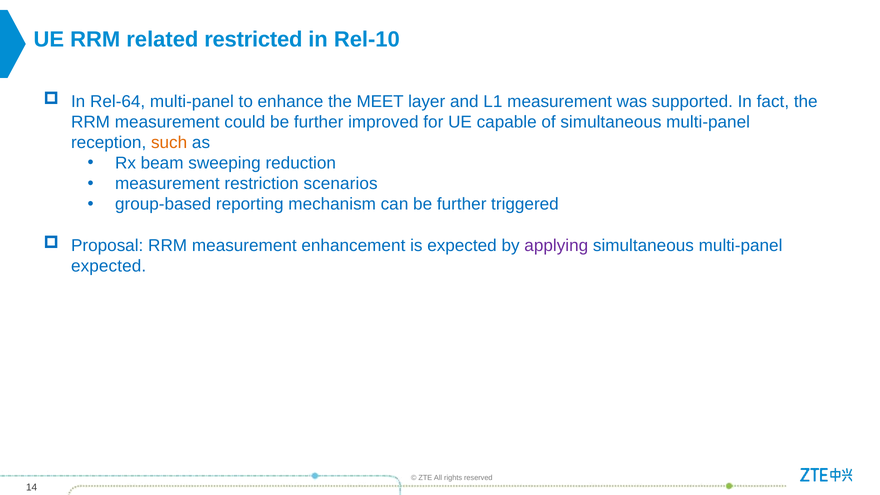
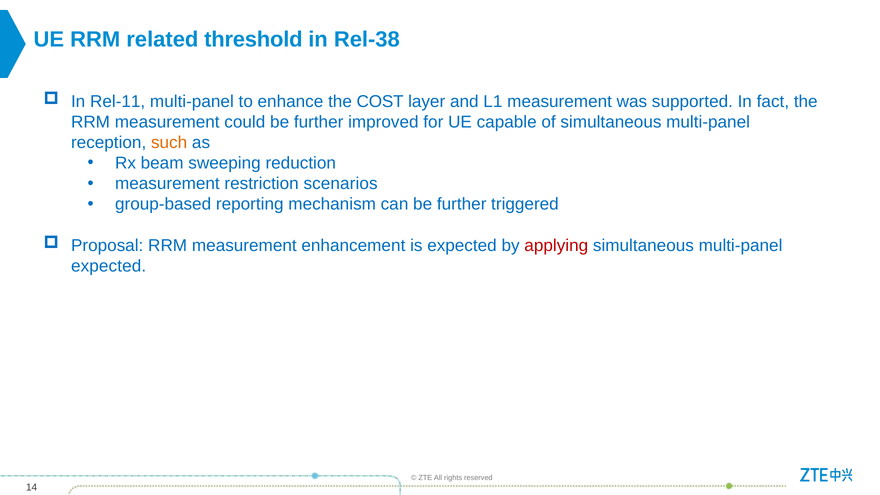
restricted: restricted -> threshold (253, 39)
Rel-10: Rel-10 -> Rel-38 (367, 39)
Rel-64: Rel-64 -> Rel-11 (118, 102)
MEET: MEET -> COST (380, 102)
applying colour: purple -> red (556, 245)
